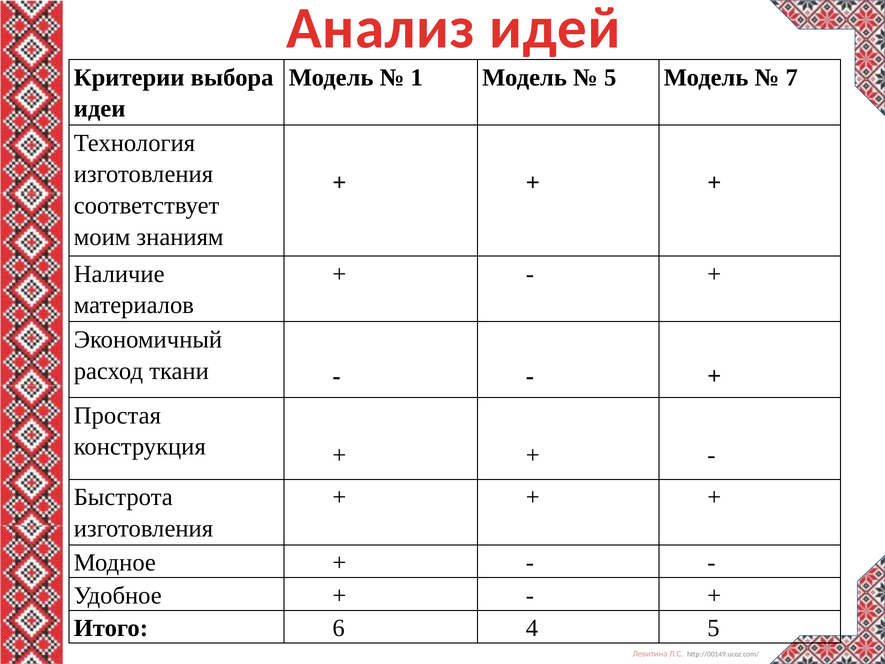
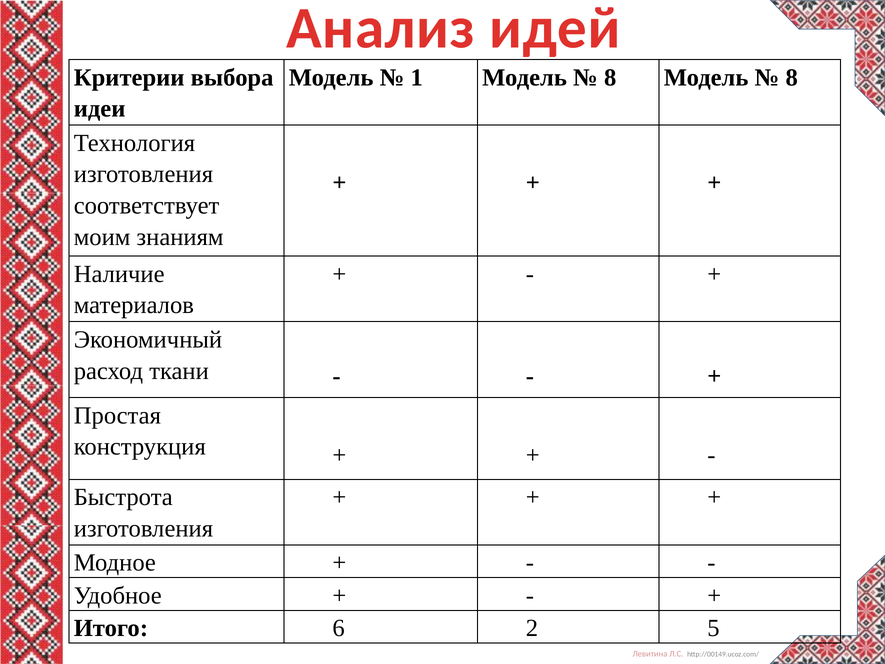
5: 5 -> 8 (610, 77)
7: 7 -> 8 (792, 77)
4: 4 -> 2 (532, 628)
